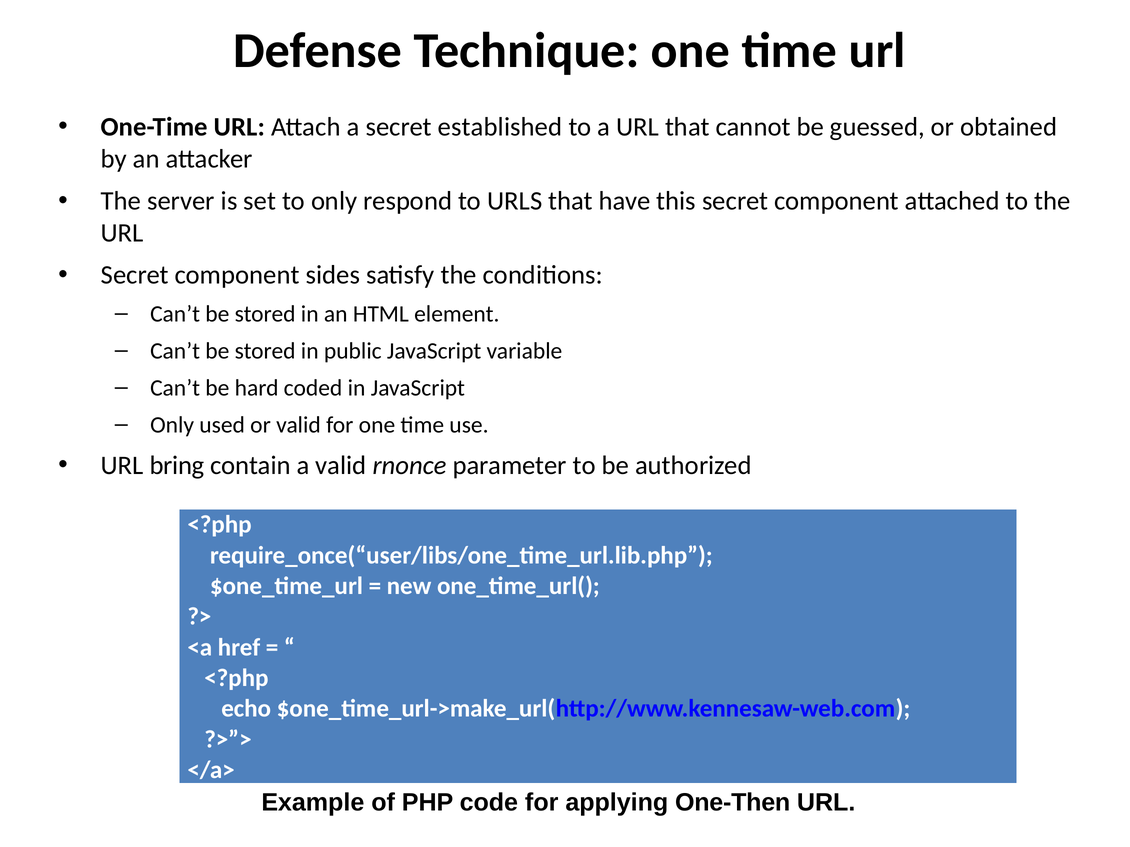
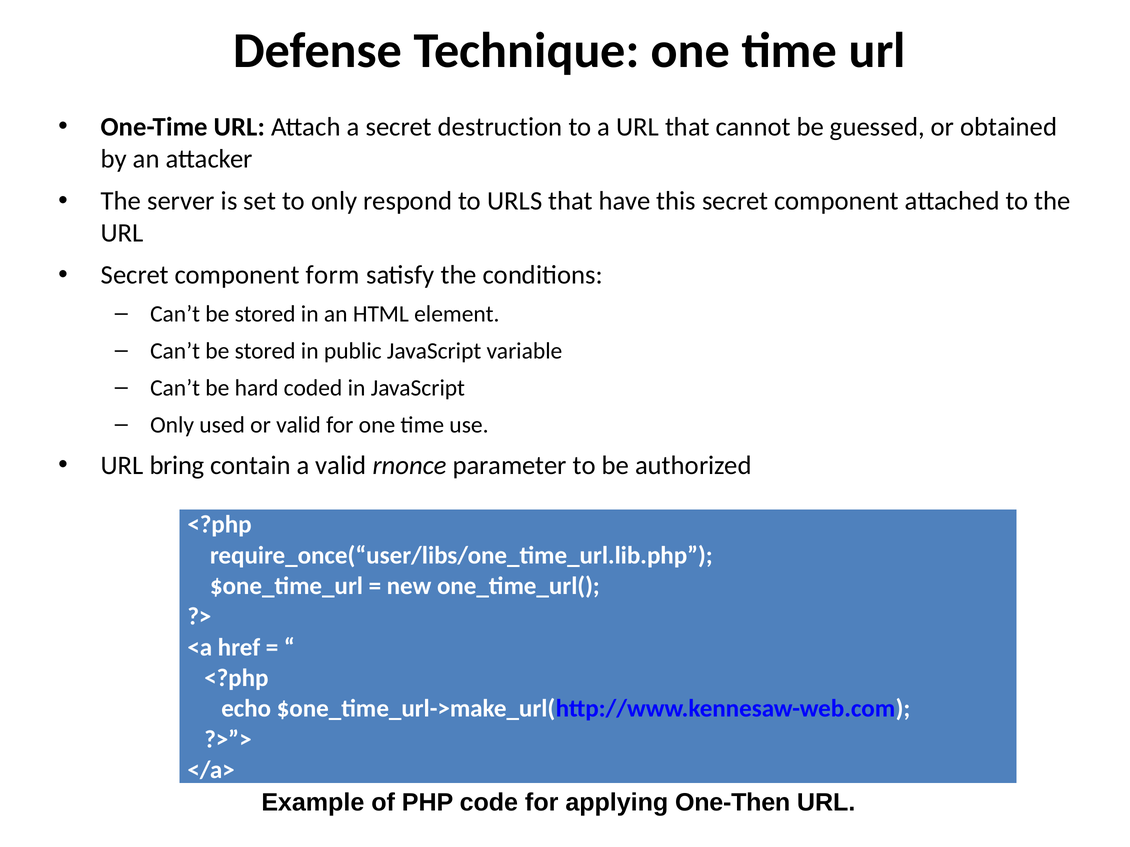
established: established -> destruction (500, 127)
sides: sides -> form (333, 275)
